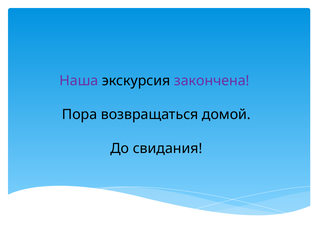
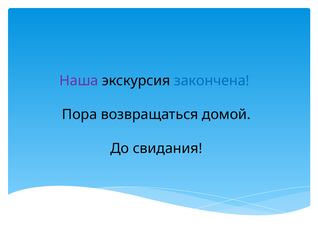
закончена colour: purple -> blue (212, 81)
